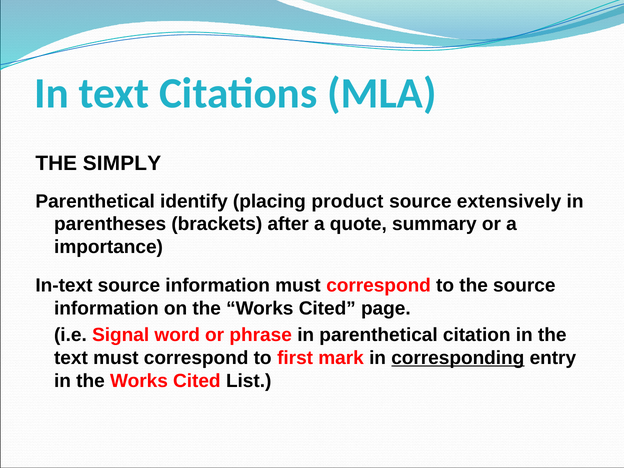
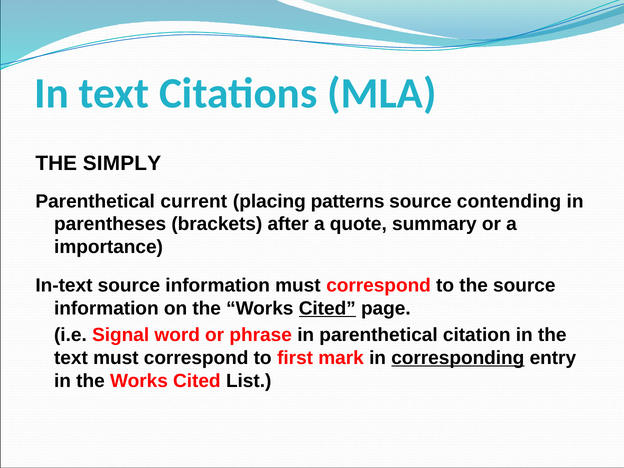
identify: identify -> current (194, 201)
product: product -> patterns (348, 201)
extensively: extensively -> contending (509, 201)
Cited underline: none -> present (327, 308)
